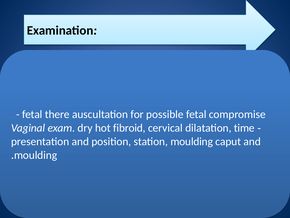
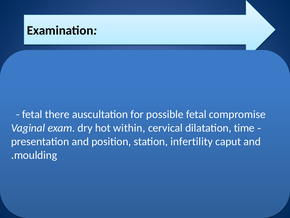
fibroid: fibroid -> within (129, 128)
station moulding: moulding -> infertility (192, 141)
